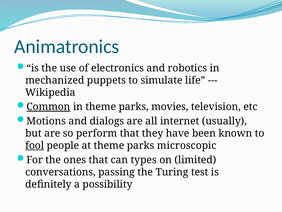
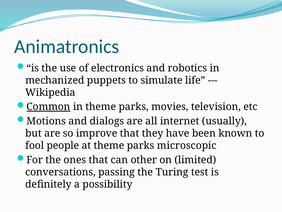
perform: perform -> improve (97, 133)
fool underline: present -> none (35, 145)
types: types -> other (144, 159)
